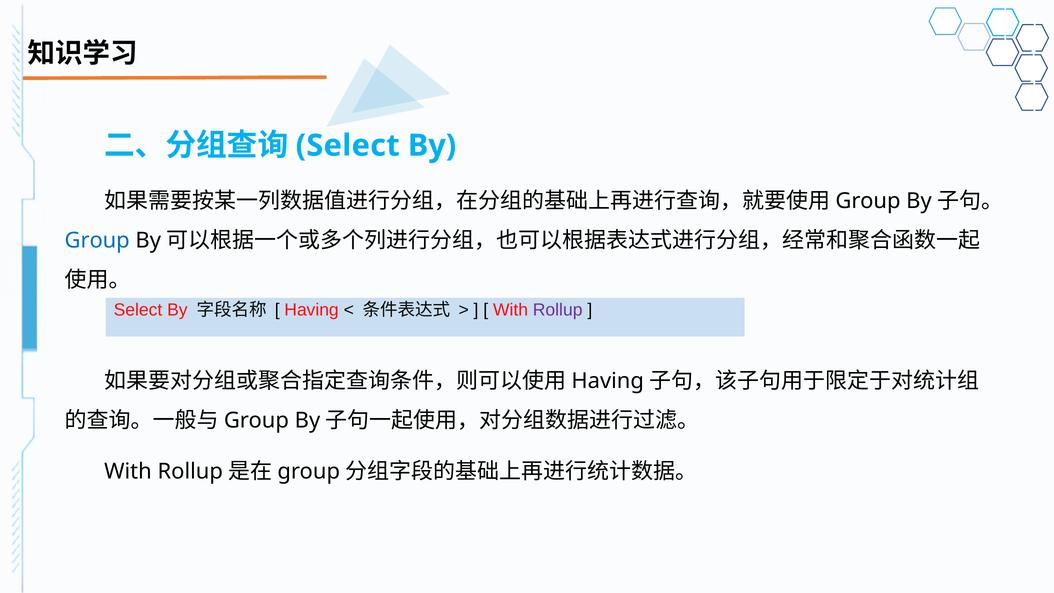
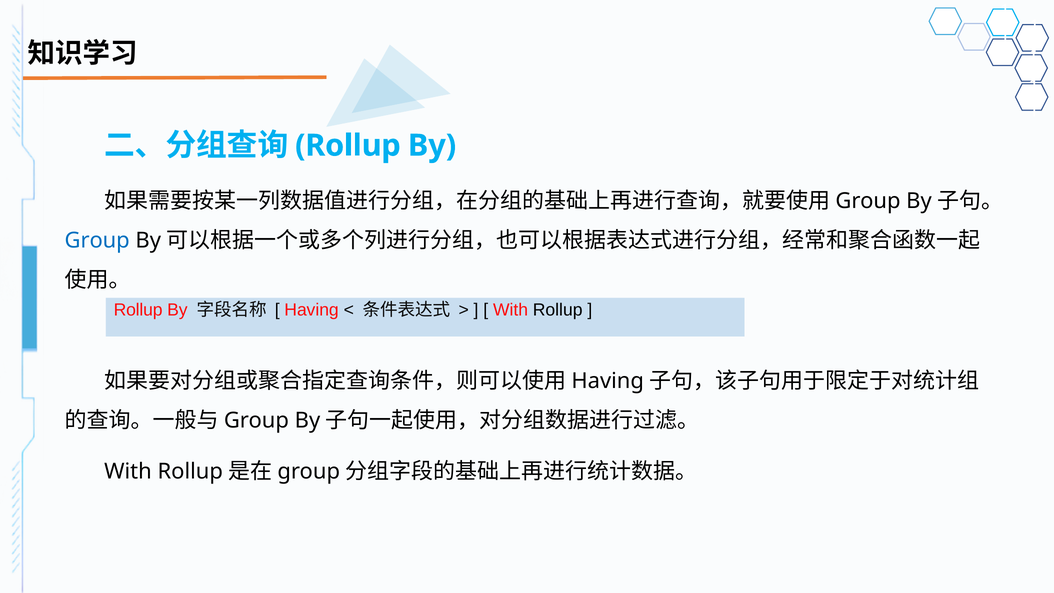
Select: Select -> Rollup (348, 146)
Select: Select -> Rollup (138, 310)
Rollup colour: purple -> black (558, 310)
